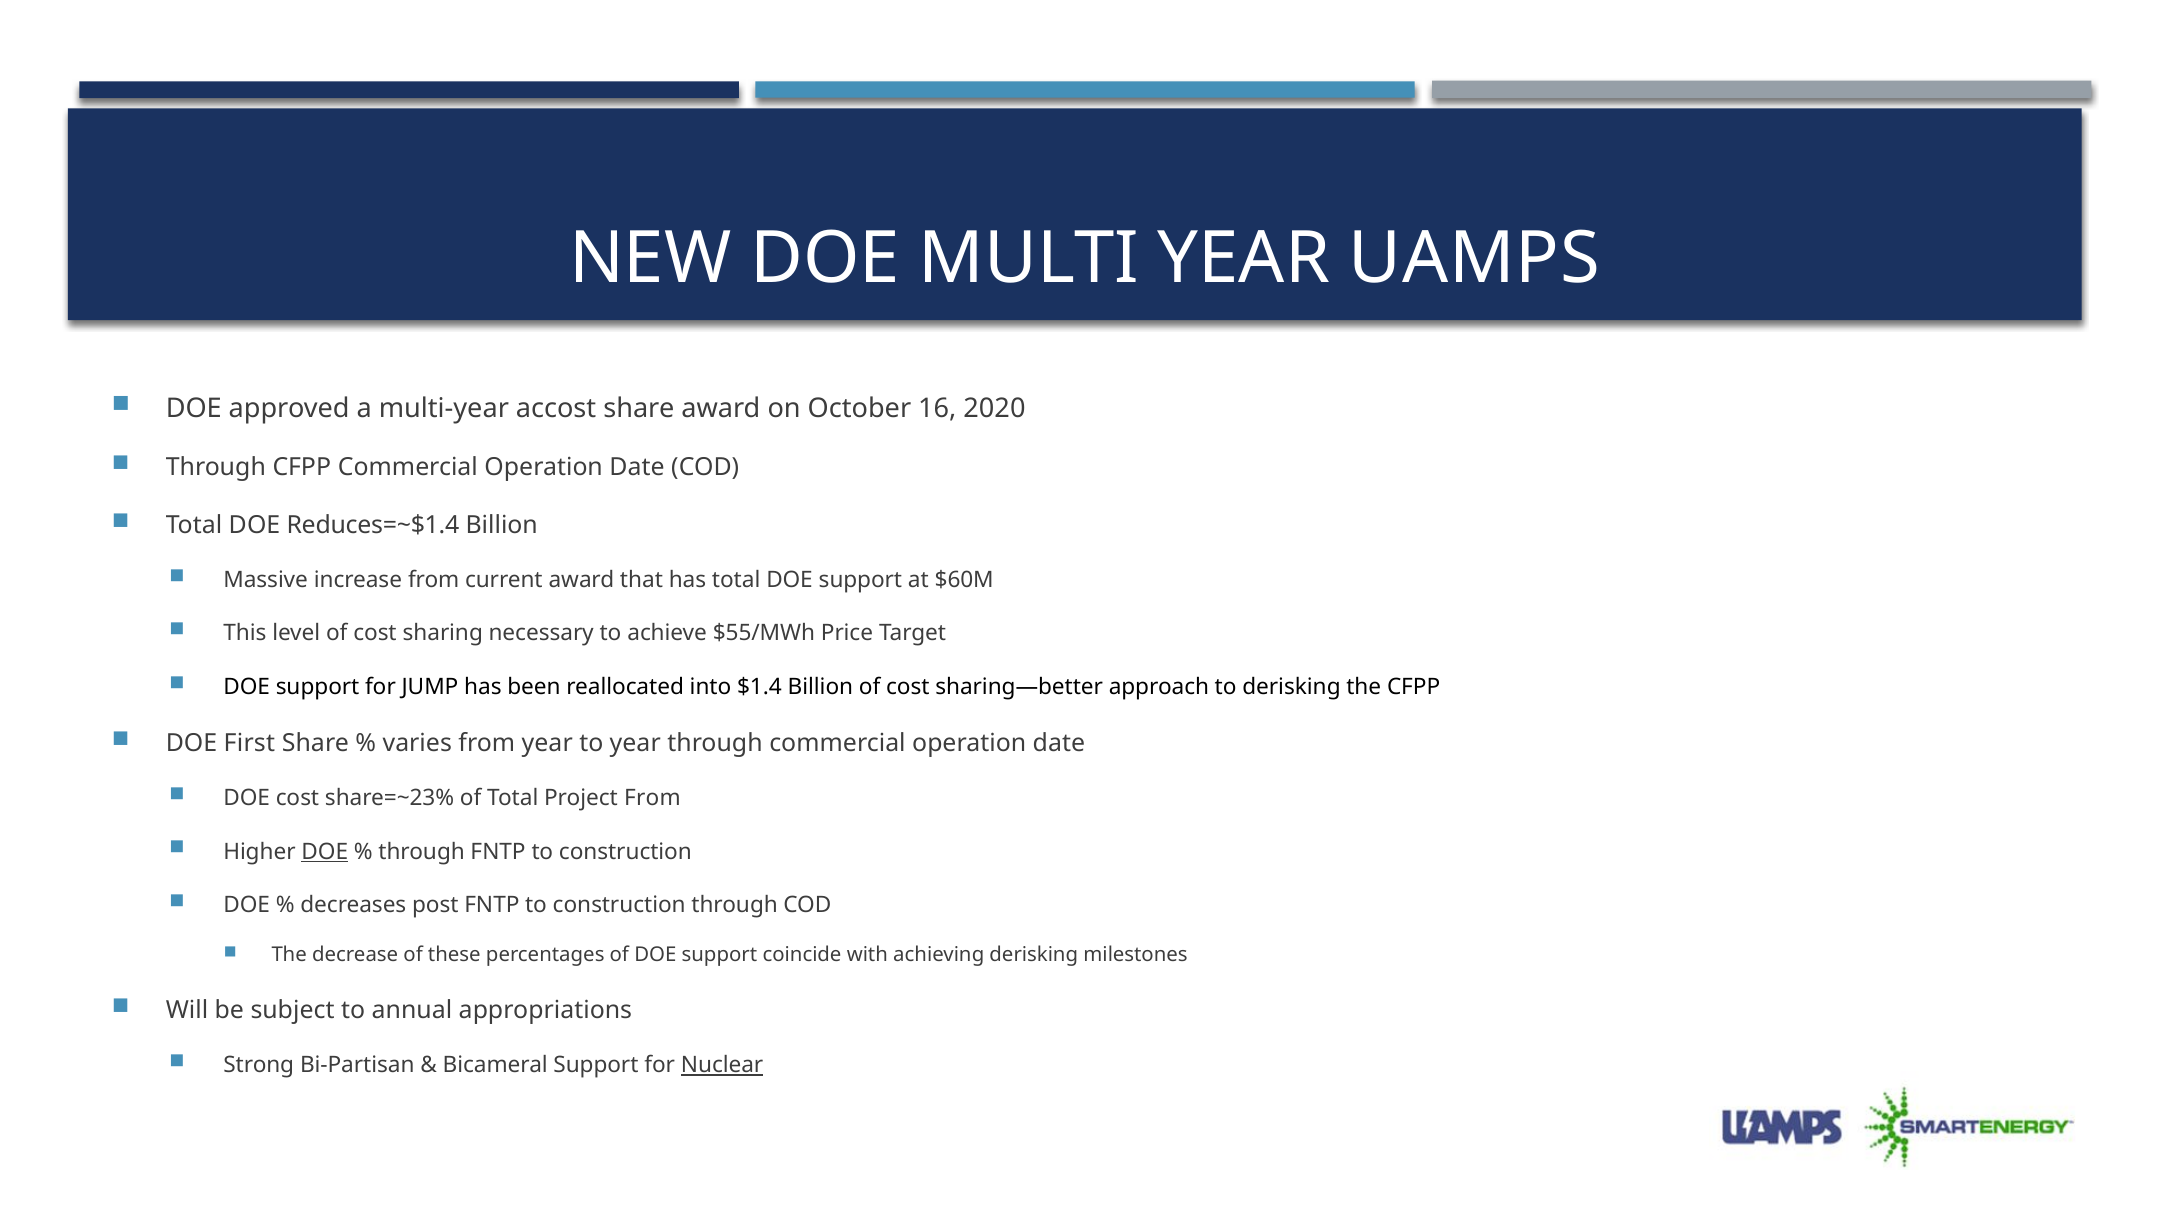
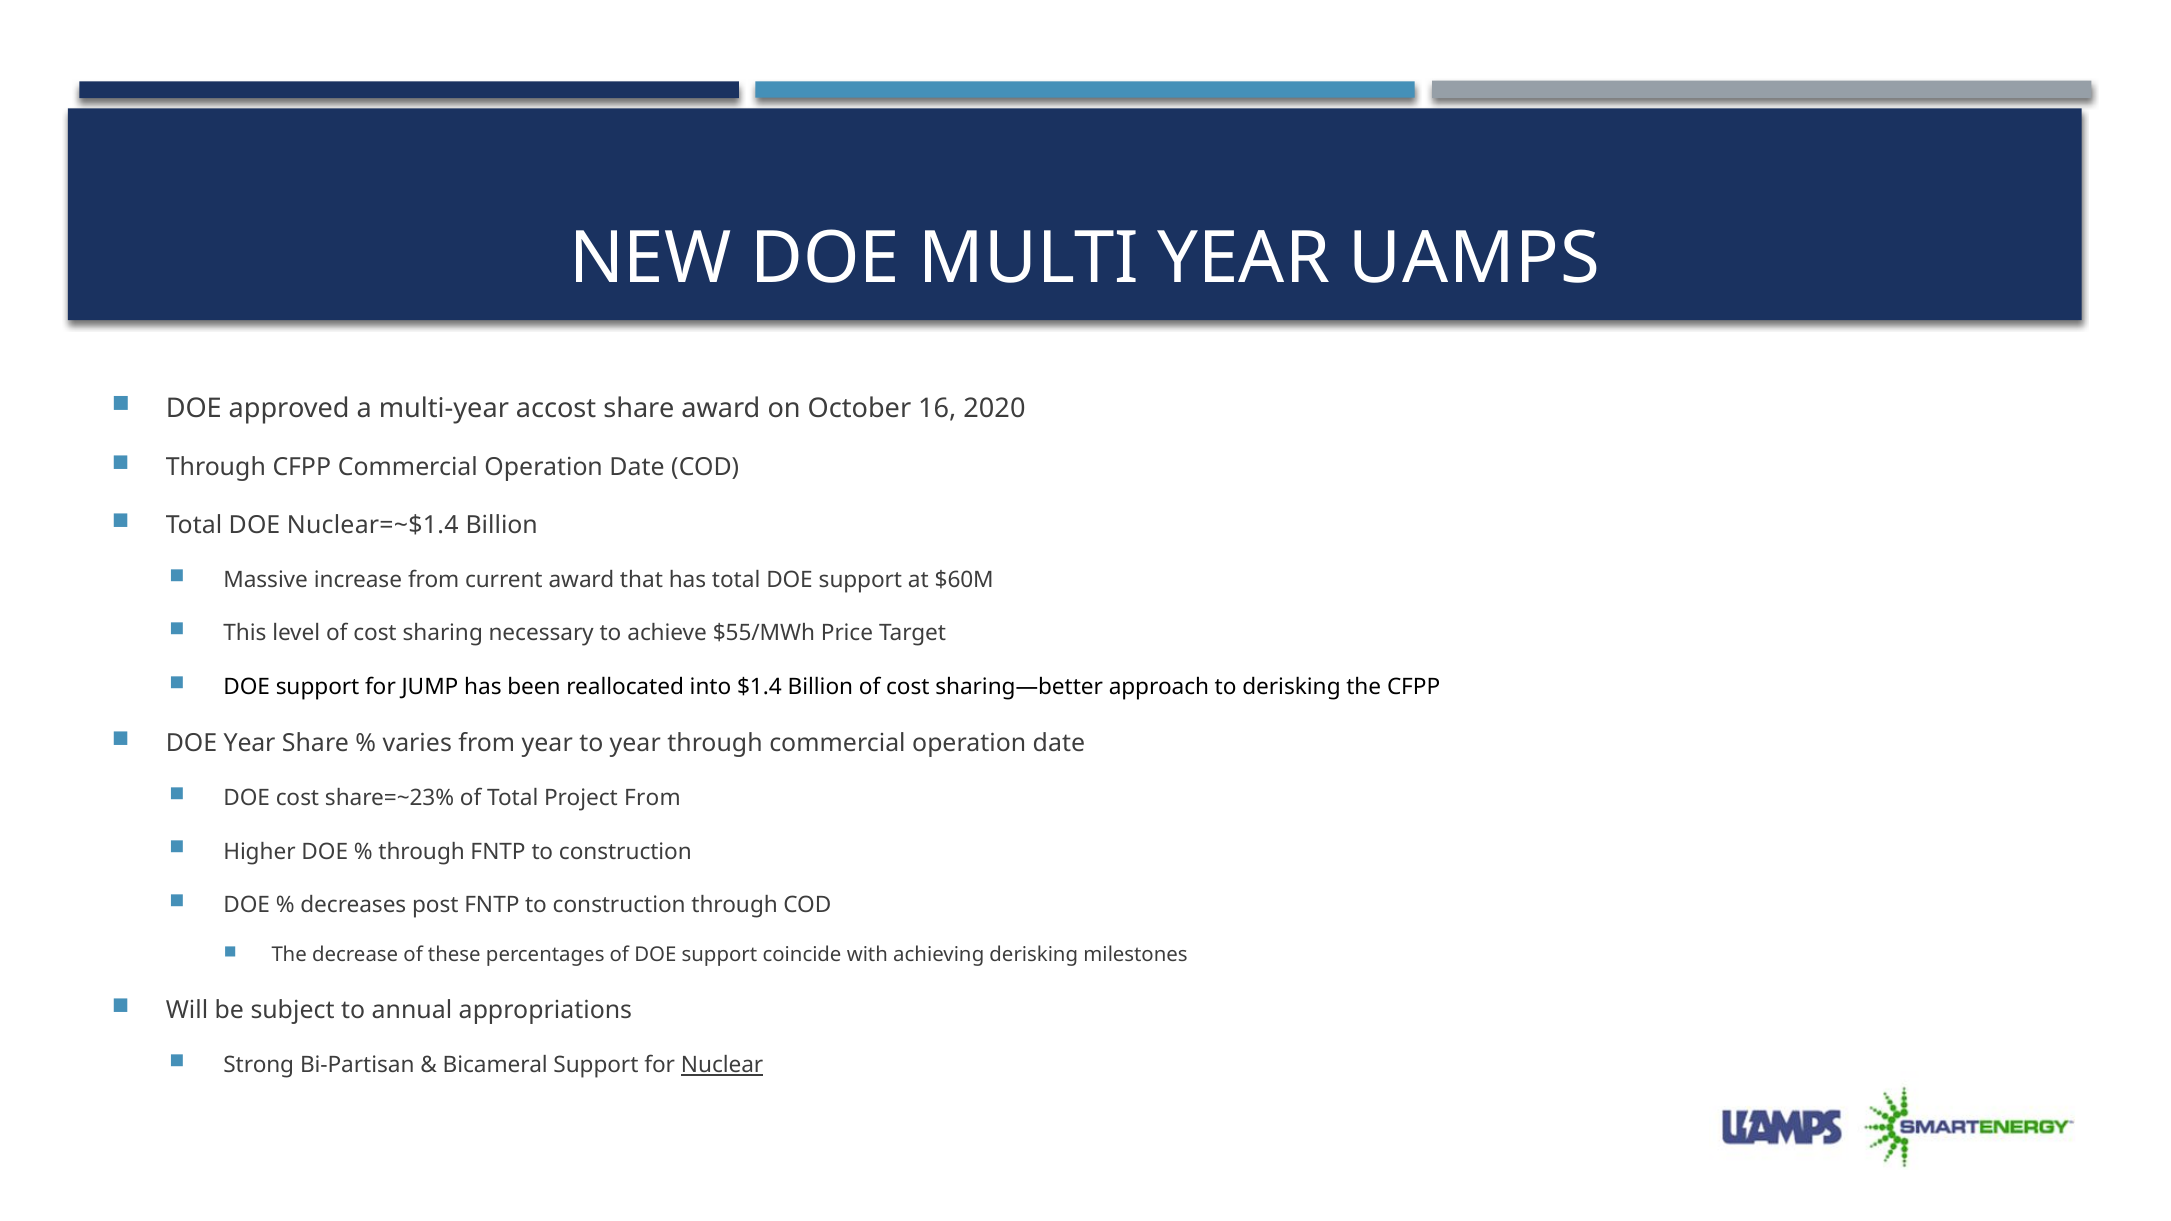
Reduces=~$1.4: Reduces=~$1.4 -> Nuclear=~$1.4 (373, 525)
DOE First: First -> Year (250, 744)
DOE underline: present -> none (325, 852)
